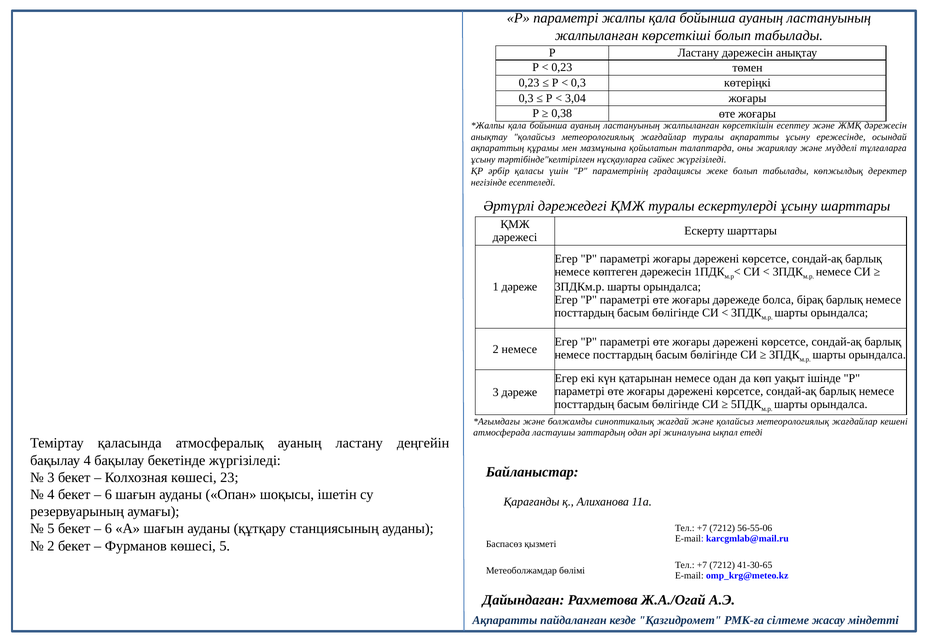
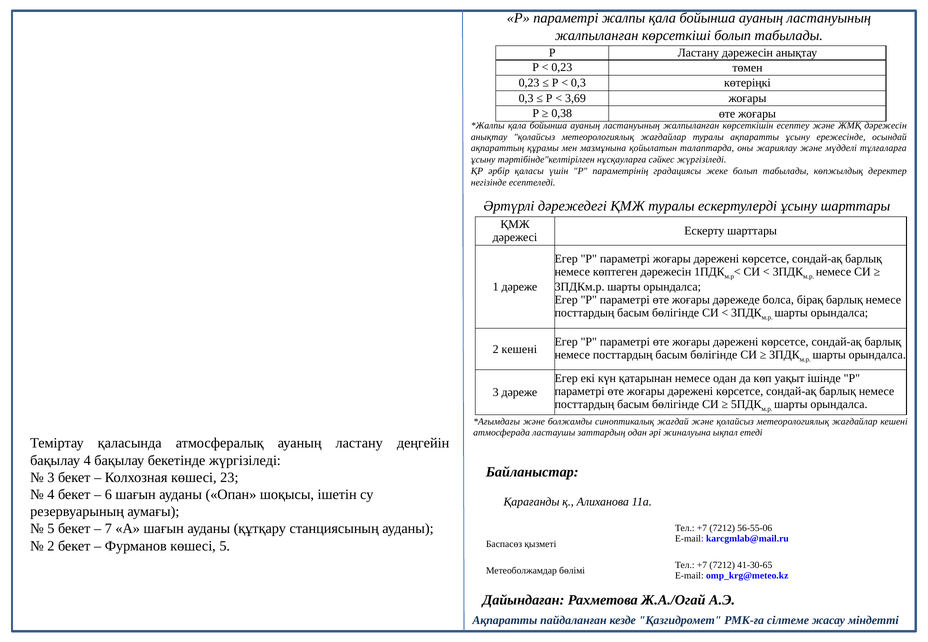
3,04: 3,04 -> 3,69 (575, 98)
2 немесе: немесе -> кешені (519, 349)
6: 6 -> 7 (108, 529)
